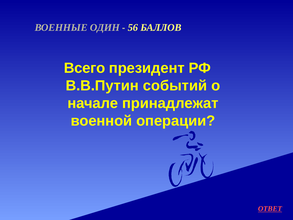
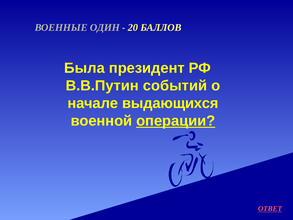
56: 56 -> 20 (133, 28)
Всего: Всего -> Была (84, 68)
принадлежат: принадлежат -> выдающихся (170, 103)
операции underline: none -> present (176, 121)
